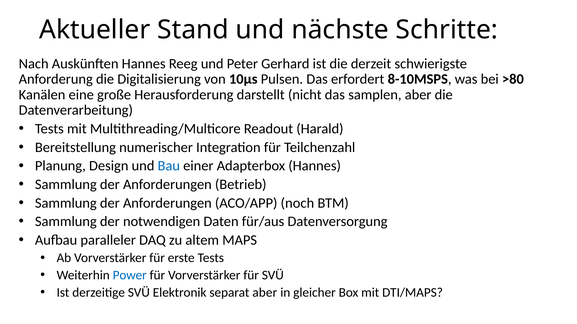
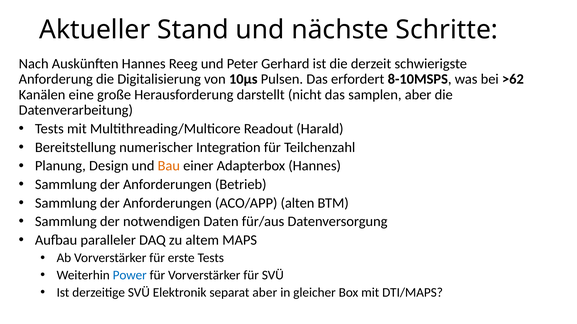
>80: >80 -> >62 (513, 79)
Bau colour: blue -> orange (169, 166)
noch: noch -> alten (298, 203)
